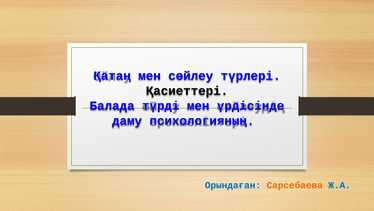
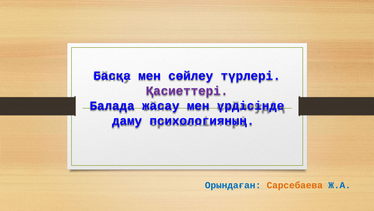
Қатаң: Қатаң -> Басқа (112, 75)
Қасиеттері colour: black -> purple (187, 90)
түрді: түрді -> жасау (161, 105)
